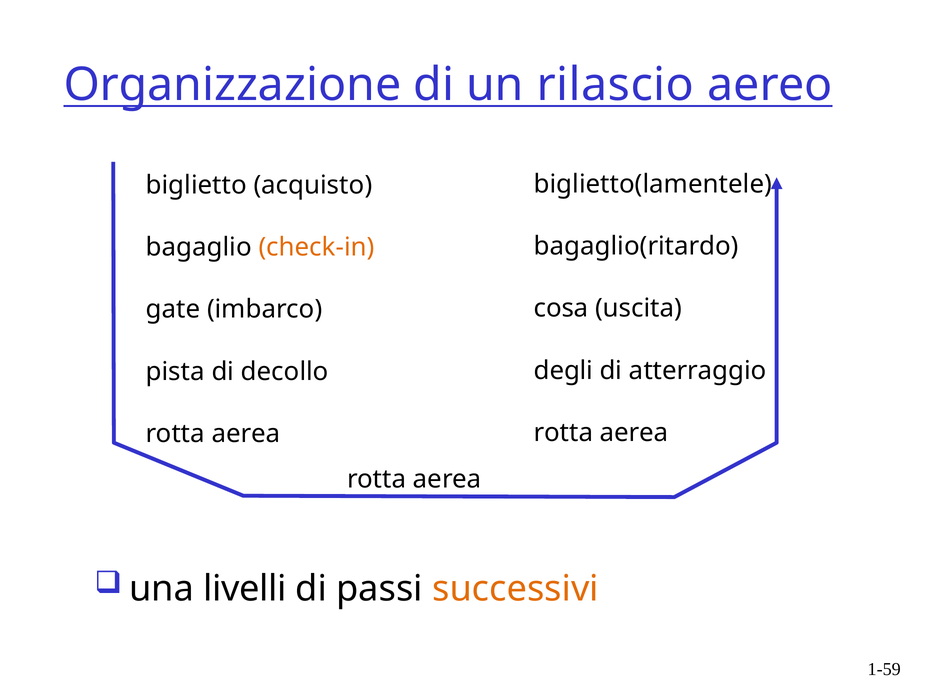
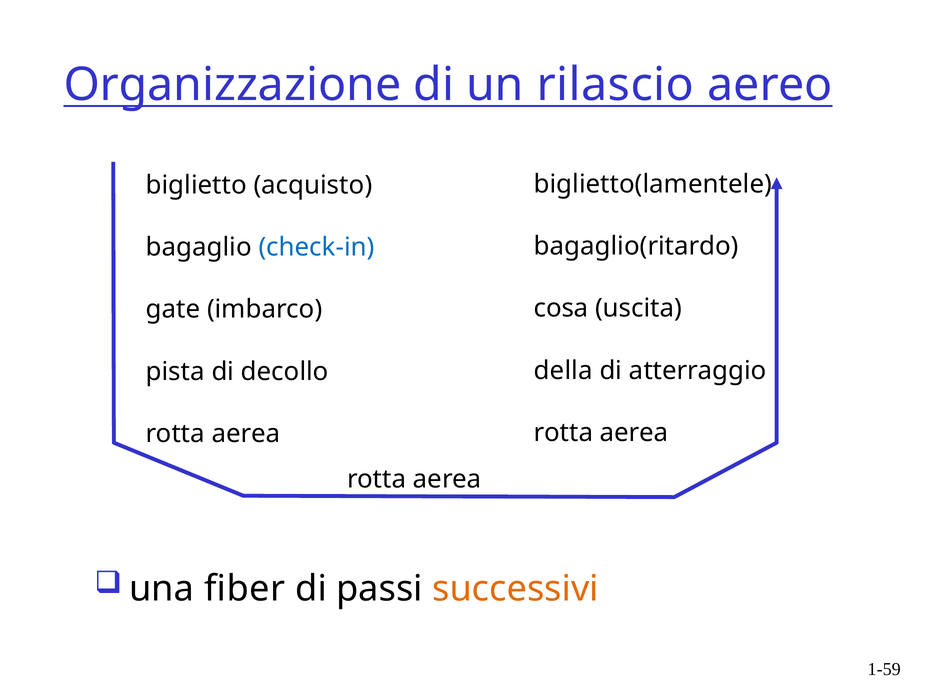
check-in colour: orange -> blue (317, 247)
degli: degli -> della (563, 371)
livelli: livelli -> fiber (245, 589)
